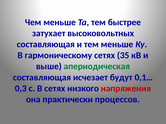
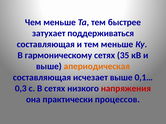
высоковольтных: высоковольтных -> поддерживаться (101, 33)
апериодическая colour: green -> orange (97, 67)
исчезает будут: будут -> выше (121, 78)
